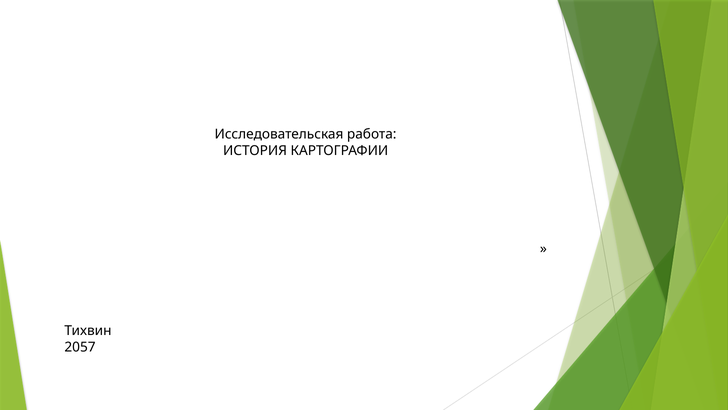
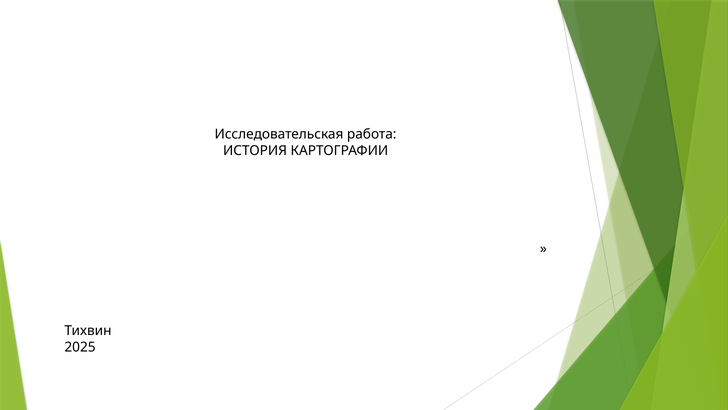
2057: 2057 -> 2025 (80, 347)
